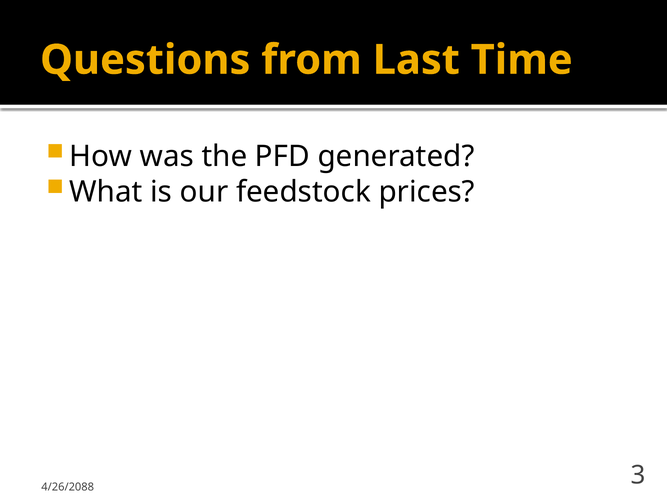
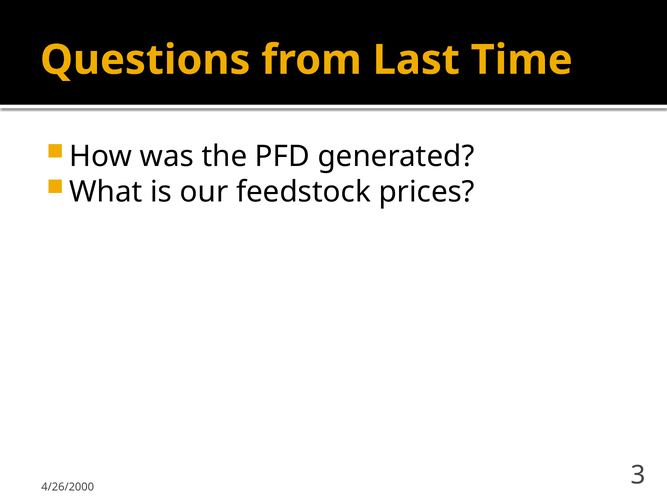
4/26/2088: 4/26/2088 -> 4/26/2000 (68, 487)
